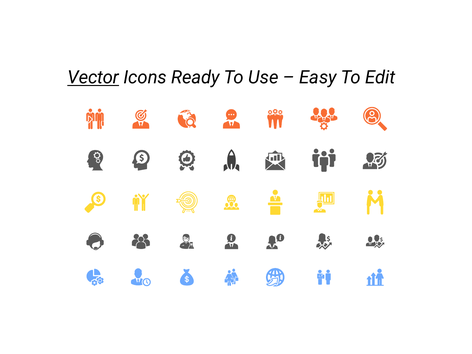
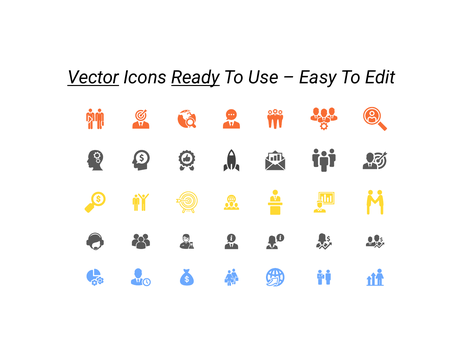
Ready underline: none -> present (195, 78)
